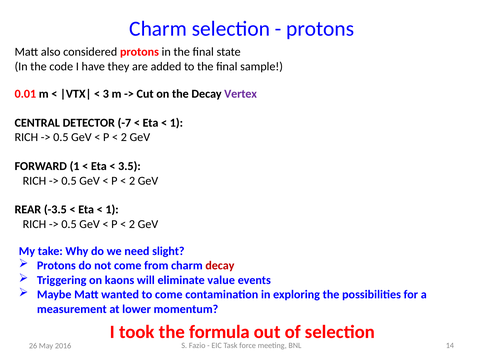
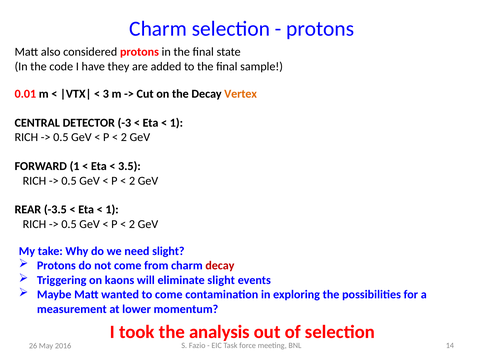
Vertex colour: purple -> orange (241, 94)
-7: -7 -> -3 (124, 123)
eliminate value: value -> slight (221, 280)
formula: formula -> analysis (219, 332)
